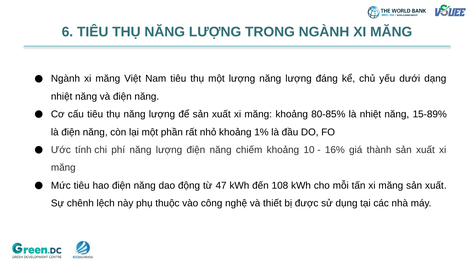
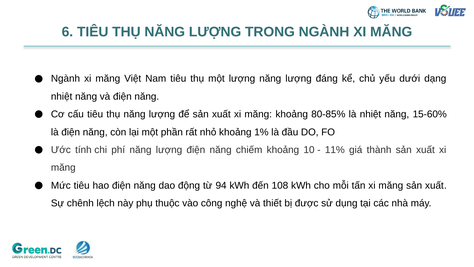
15-89%: 15-89% -> 15-60% (430, 114)
16%: 16% -> 11% (335, 150)
47: 47 -> 94 (221, 185)
